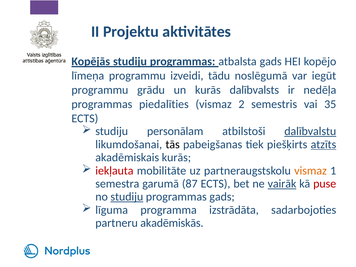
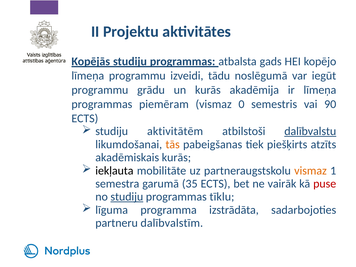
dalībvalsts: dalībvalsts -> akadēmija (254, 90)
ir nedēļa: nedēļa -> līmeņa (320, 90)
piedalīties: piedalīties -> piemēram (164, 104)
2: 2 -> 0 (241, 104)
35: 35 -> 90 (330, 104)
personālam: personālam -> aktivitātēm (175, 131)
tās colour: black -> orange (173, 144)
atzīts underline: present -> none (323, 144)
iekļauta colour: red -> black (114, 171)
87: 87 -> 35 (190, 184)
vairāk underline: present -> none (282, 184)
programmas gads: gads -> tīklu (222, 197)
akadēmiskās: akadēmiskās -> dalībvalstīm (172, 223)
